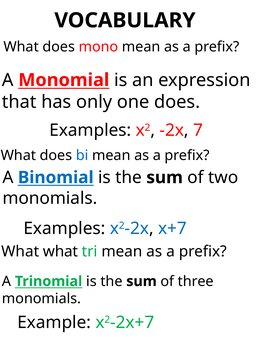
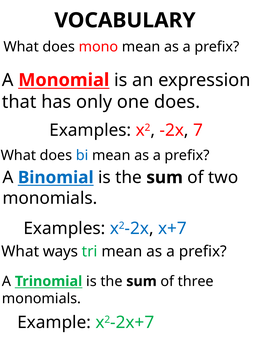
What what: what -> ways (60, 252)
